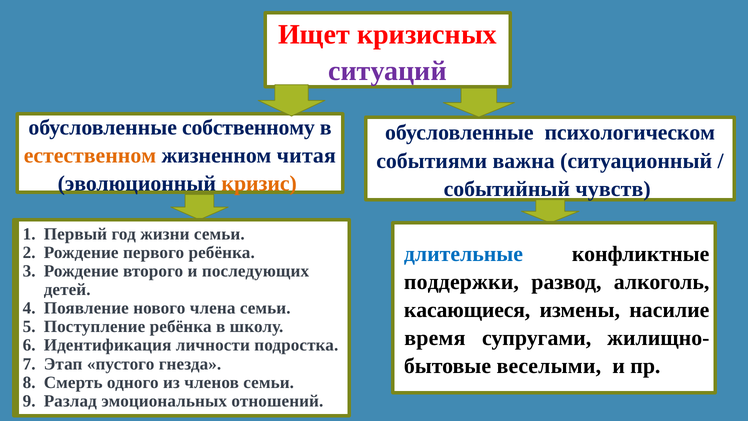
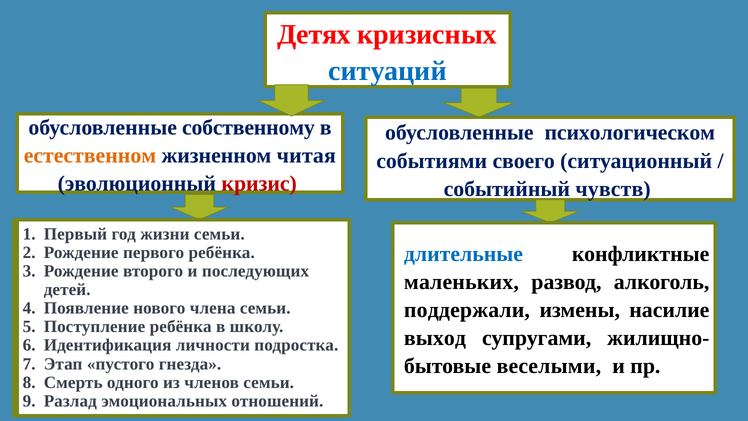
Ищет: Ищет -> Детях (314, 35)
ситуаций colour: purple -> blue (388, 71)
важна: важна -> своего (524, 161)
кризис colour: orange -> red (259, 184)
поддержки: поддержки -> маленьких (461, 282)
касающиеся: касающиеся -> поддержали (467, 310)
время: время -> выход (435, 338)
